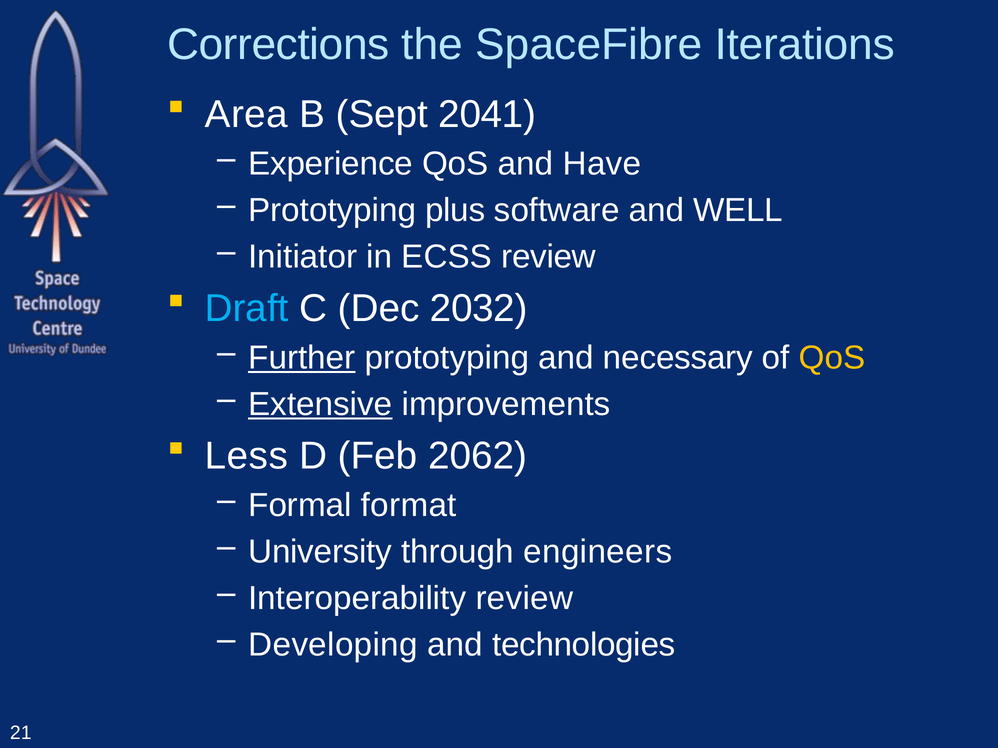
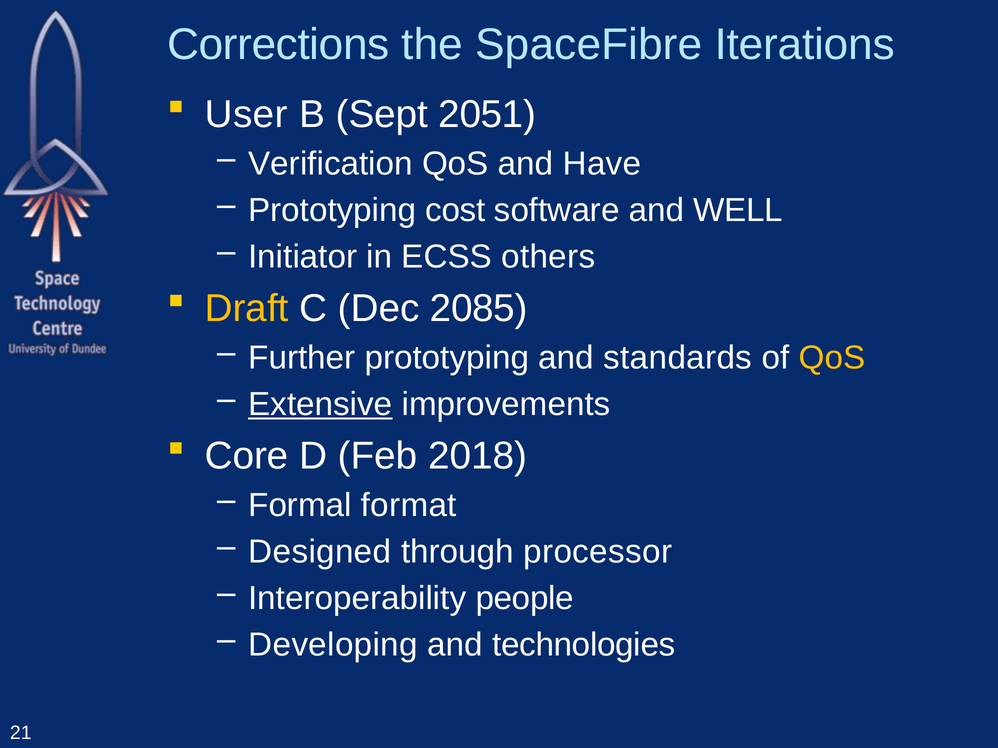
Area: Area -> User (246, 114)
2041: 2041 -> 2051 (487, 114)
Experience: Experience -> Verification (331, 164)
plus: plus -> cost (455, 211)
ECSS review: review -> others (548, 257)
Draft colour: light blue -> yellow (247, 309)
2032: 2032 -> 2085 (479, 309)
Further underline: present -> none (302, 358)
necessary: necessary -> standards (678, 358)
Less: Less -> Core (247, 456)
2062: 2062 -> 2018 (478, 456)
University: University -> Designed (320, 552)
engineers: engineers -> processor (598, 552)
Interoperability review: review -> people (525, 599)
